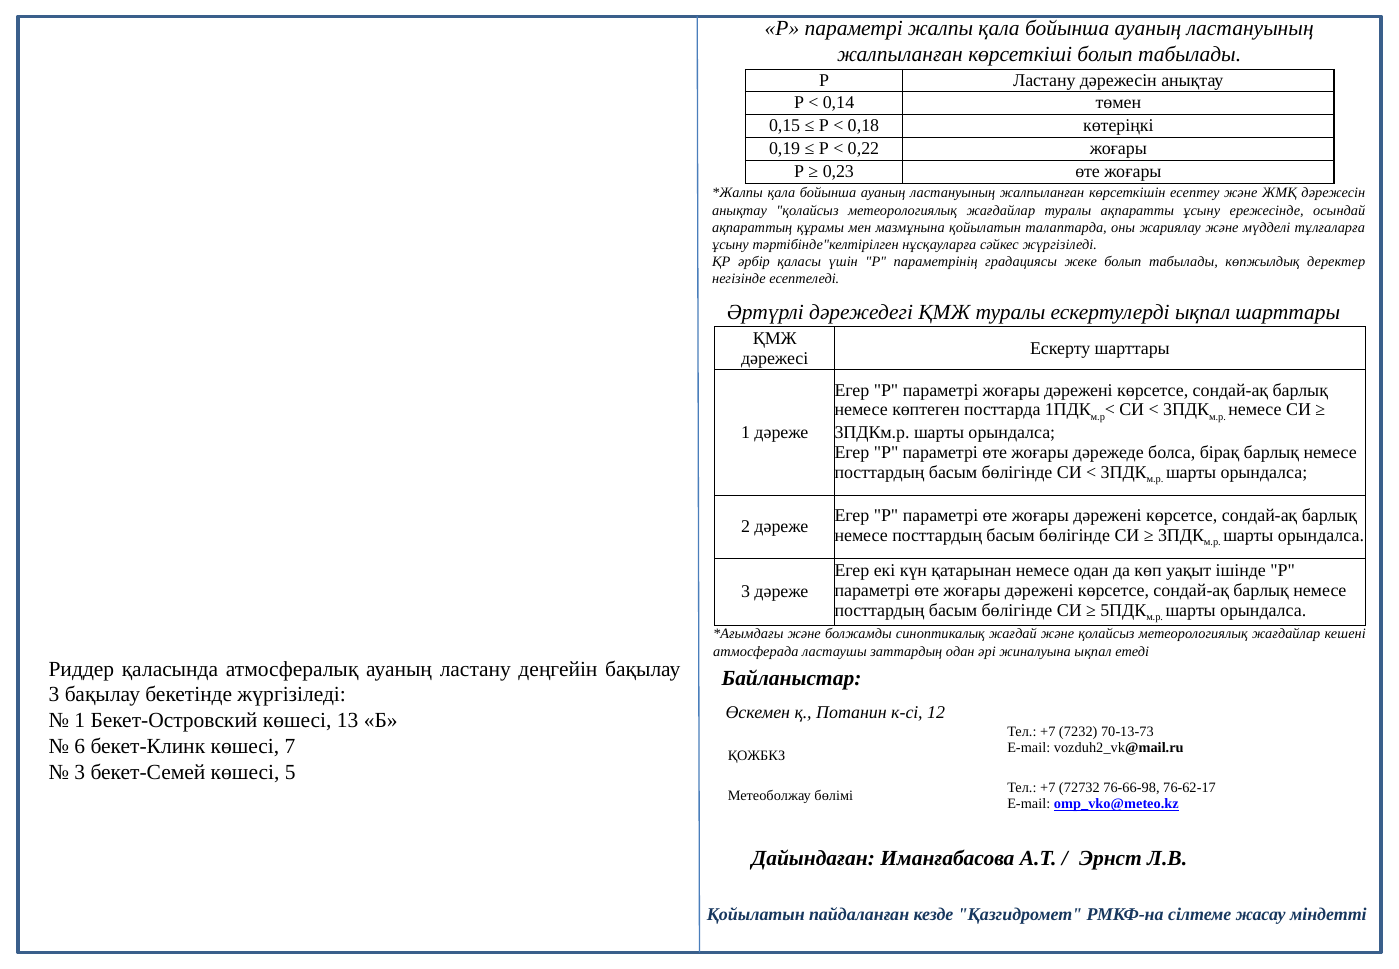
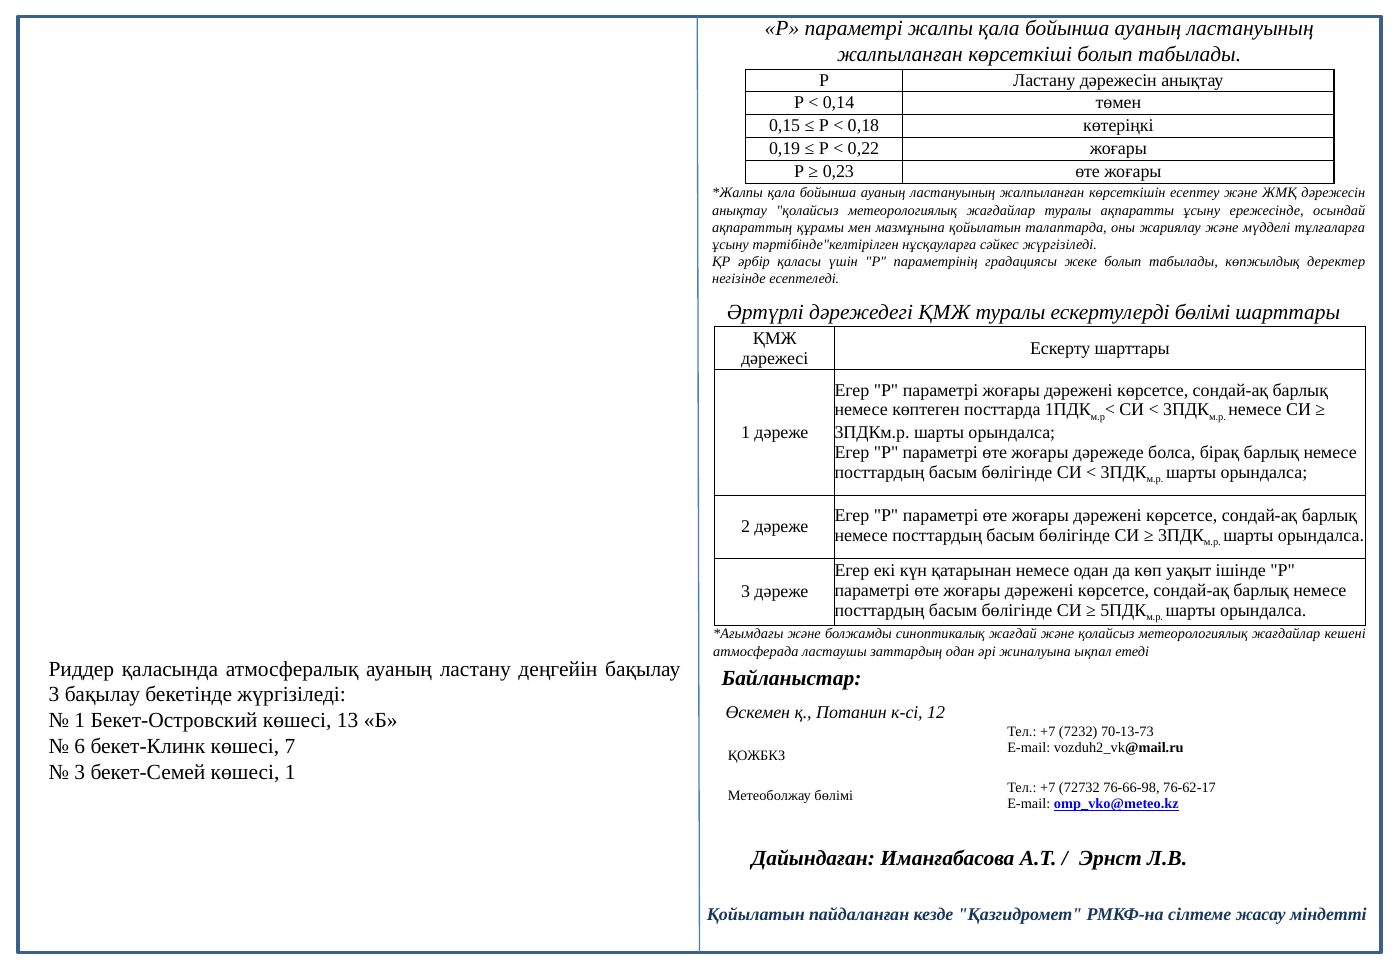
ескертулерді ықпал: ықпал -> бөлімі (1203, 312)
көшесі 5: 5 -> 1 (290, 772)
